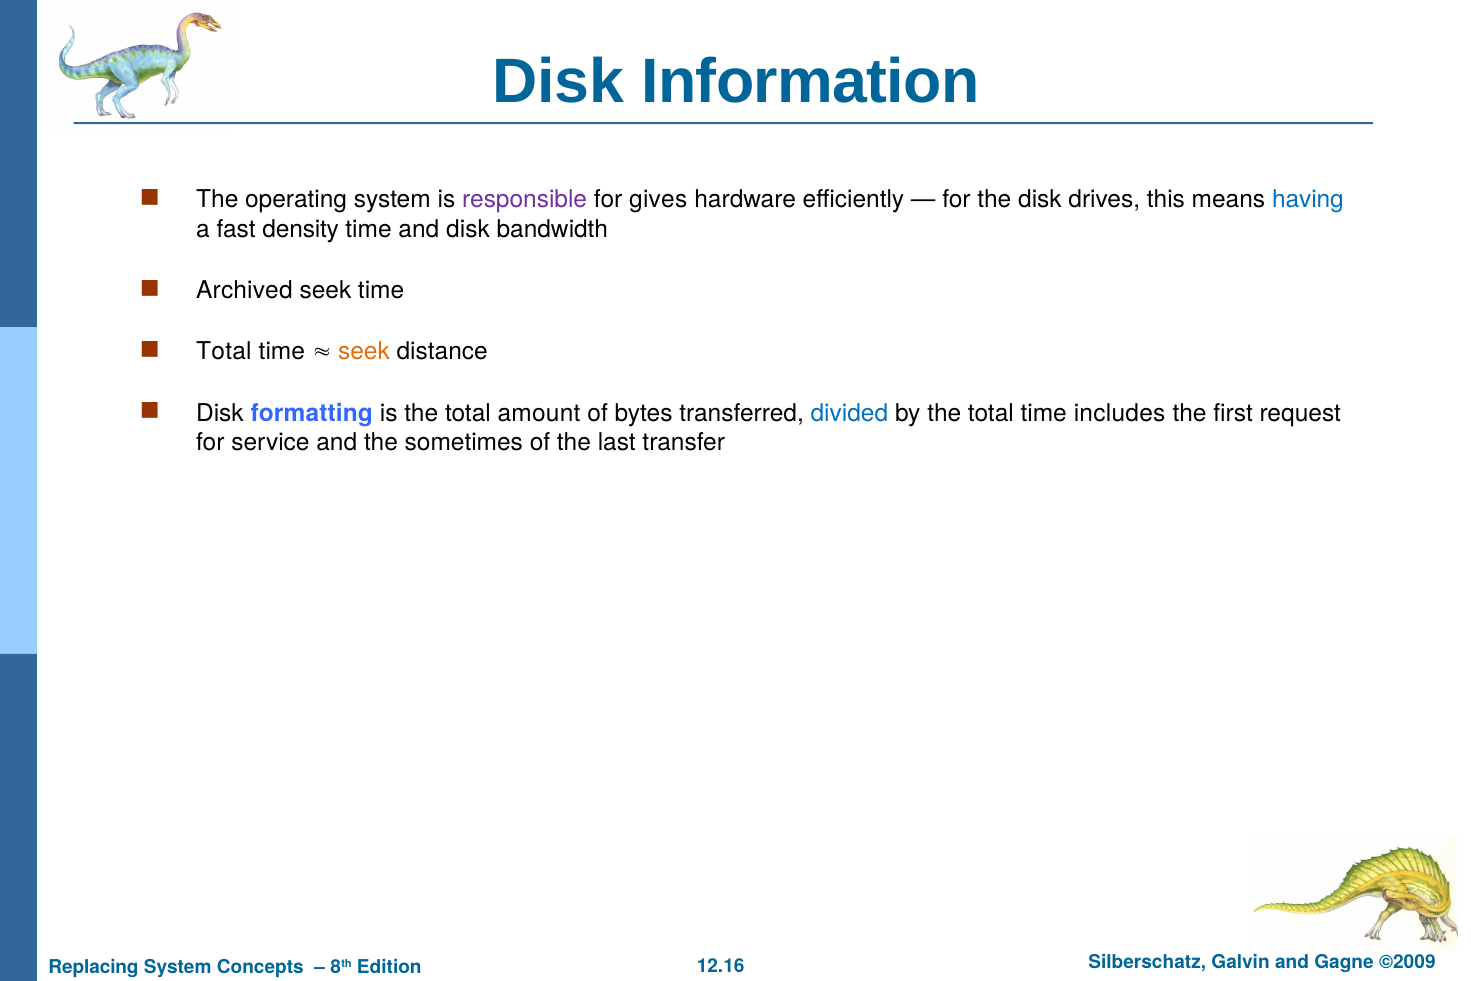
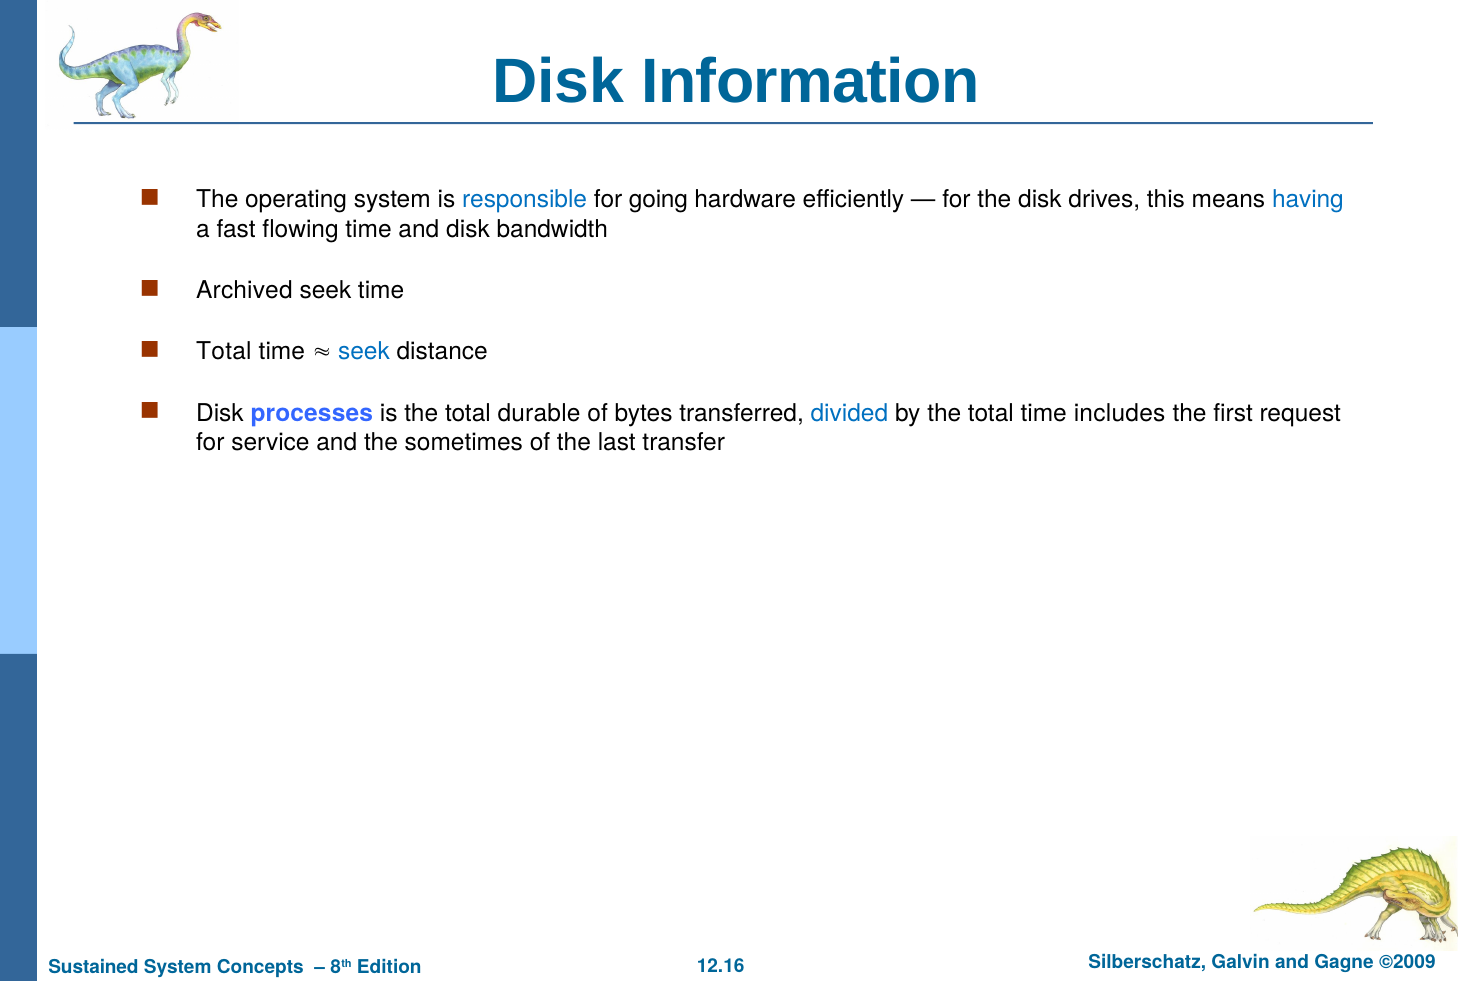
responsible colour: purple -> blue (525, 200)
gives: gives -> going (658, 200)
density: density -> flowing (301, 229)
seek colour: orange -> blue (364, 352)
formatting: formatting -> processes (312, 413)
amount: amount -> durable (539, 413)
Replacing: Replacing -> Sustained (94, 967)
